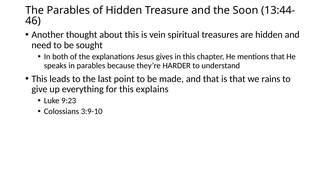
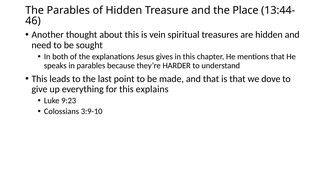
Soon: Soon -> Place (246, 10)
rains: rains -> dove (271, 79)
